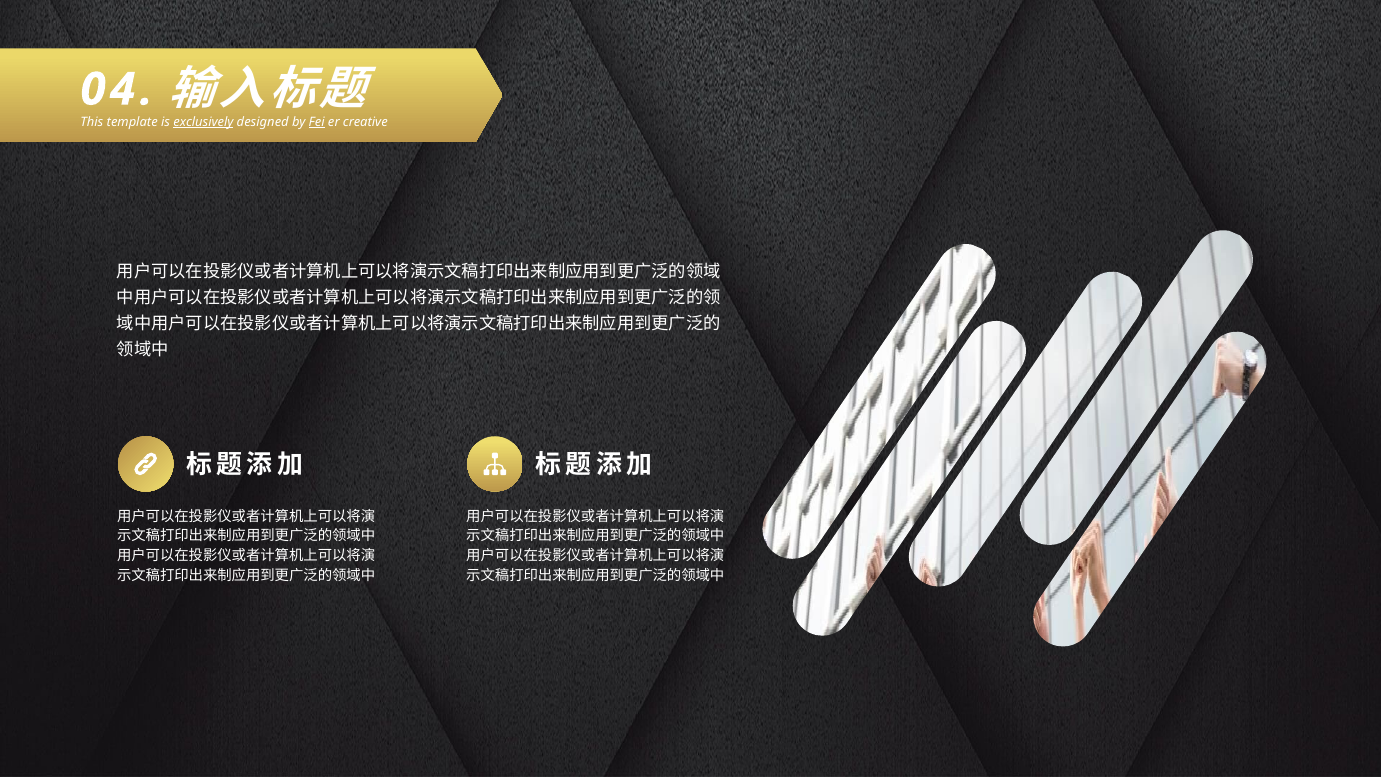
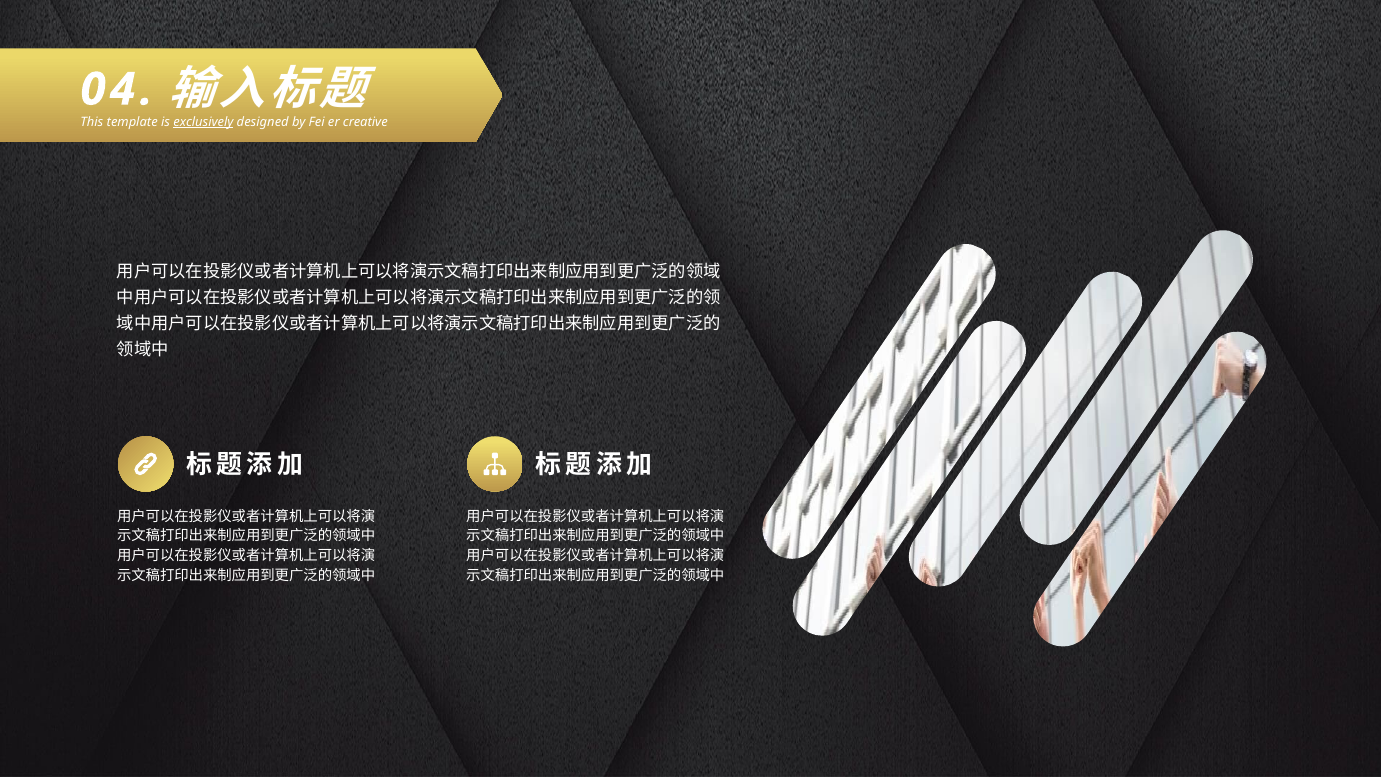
Fei underline: present -> none (317, 122)
